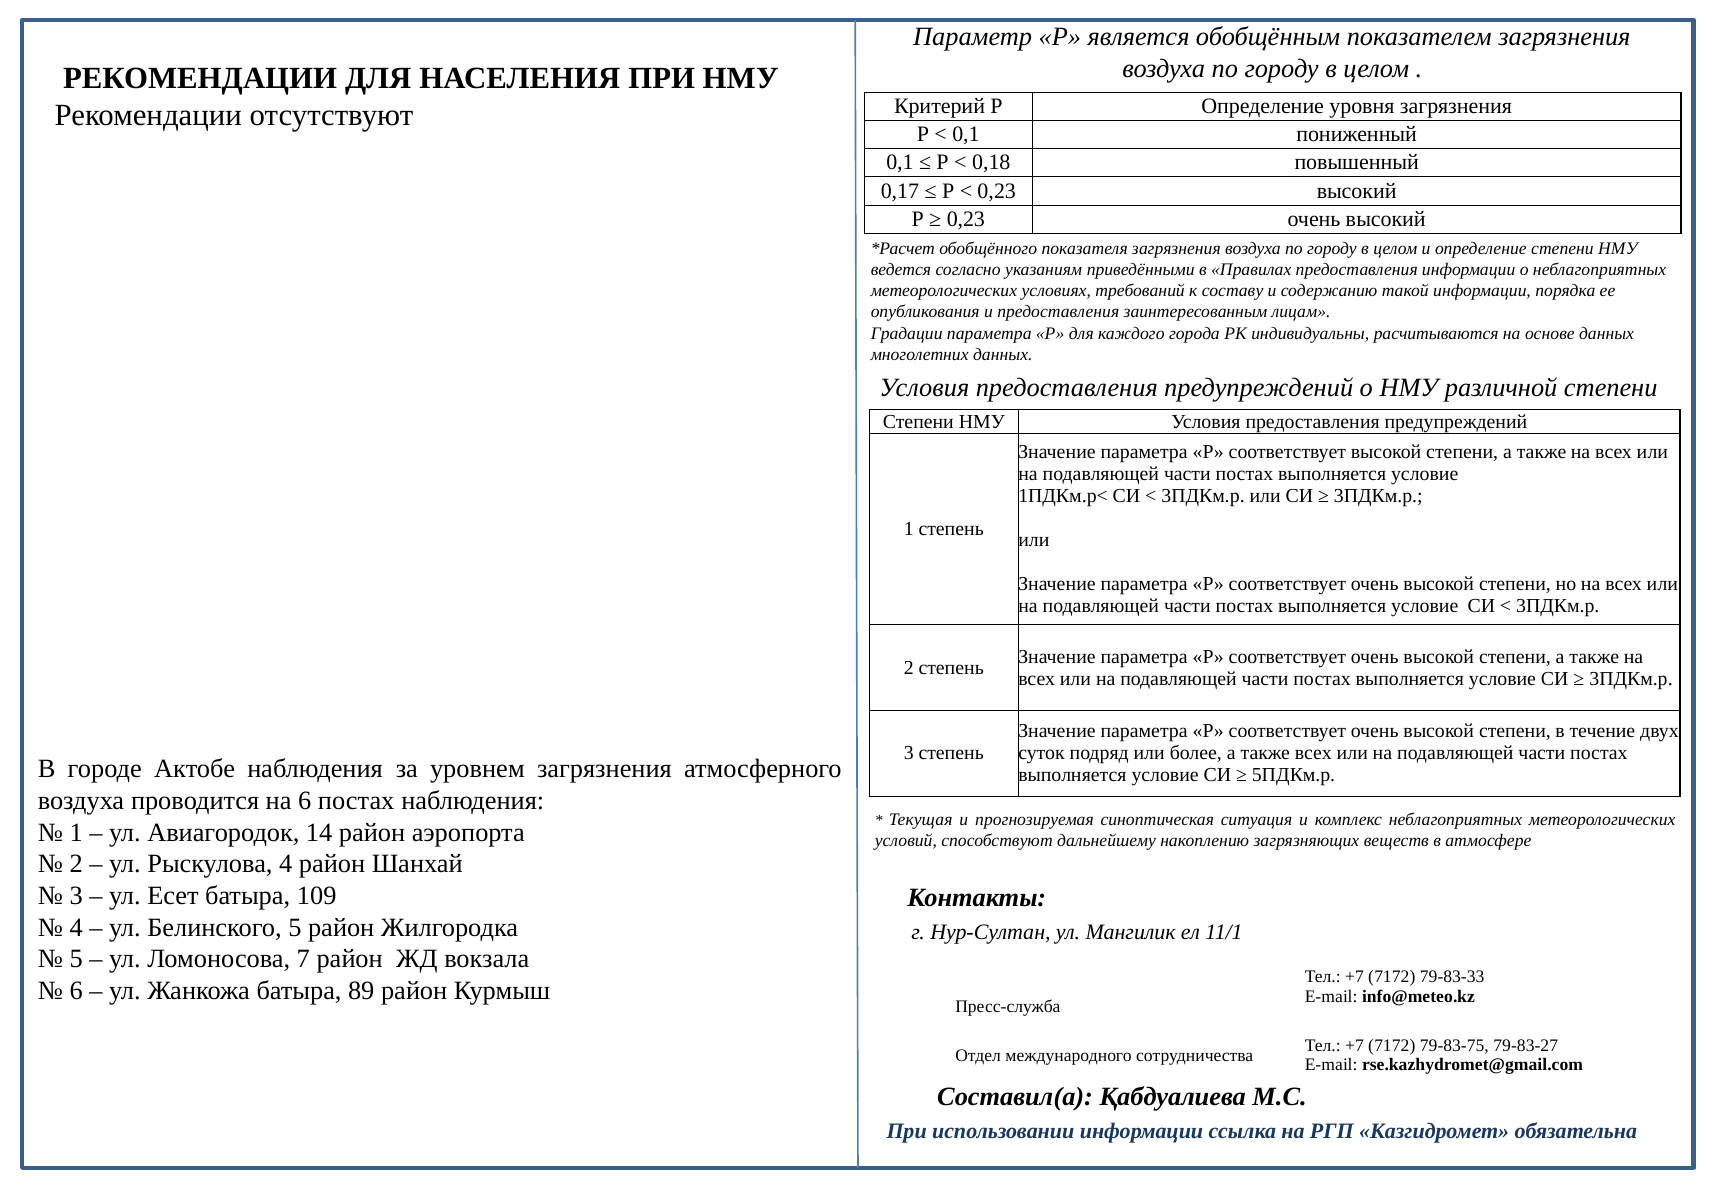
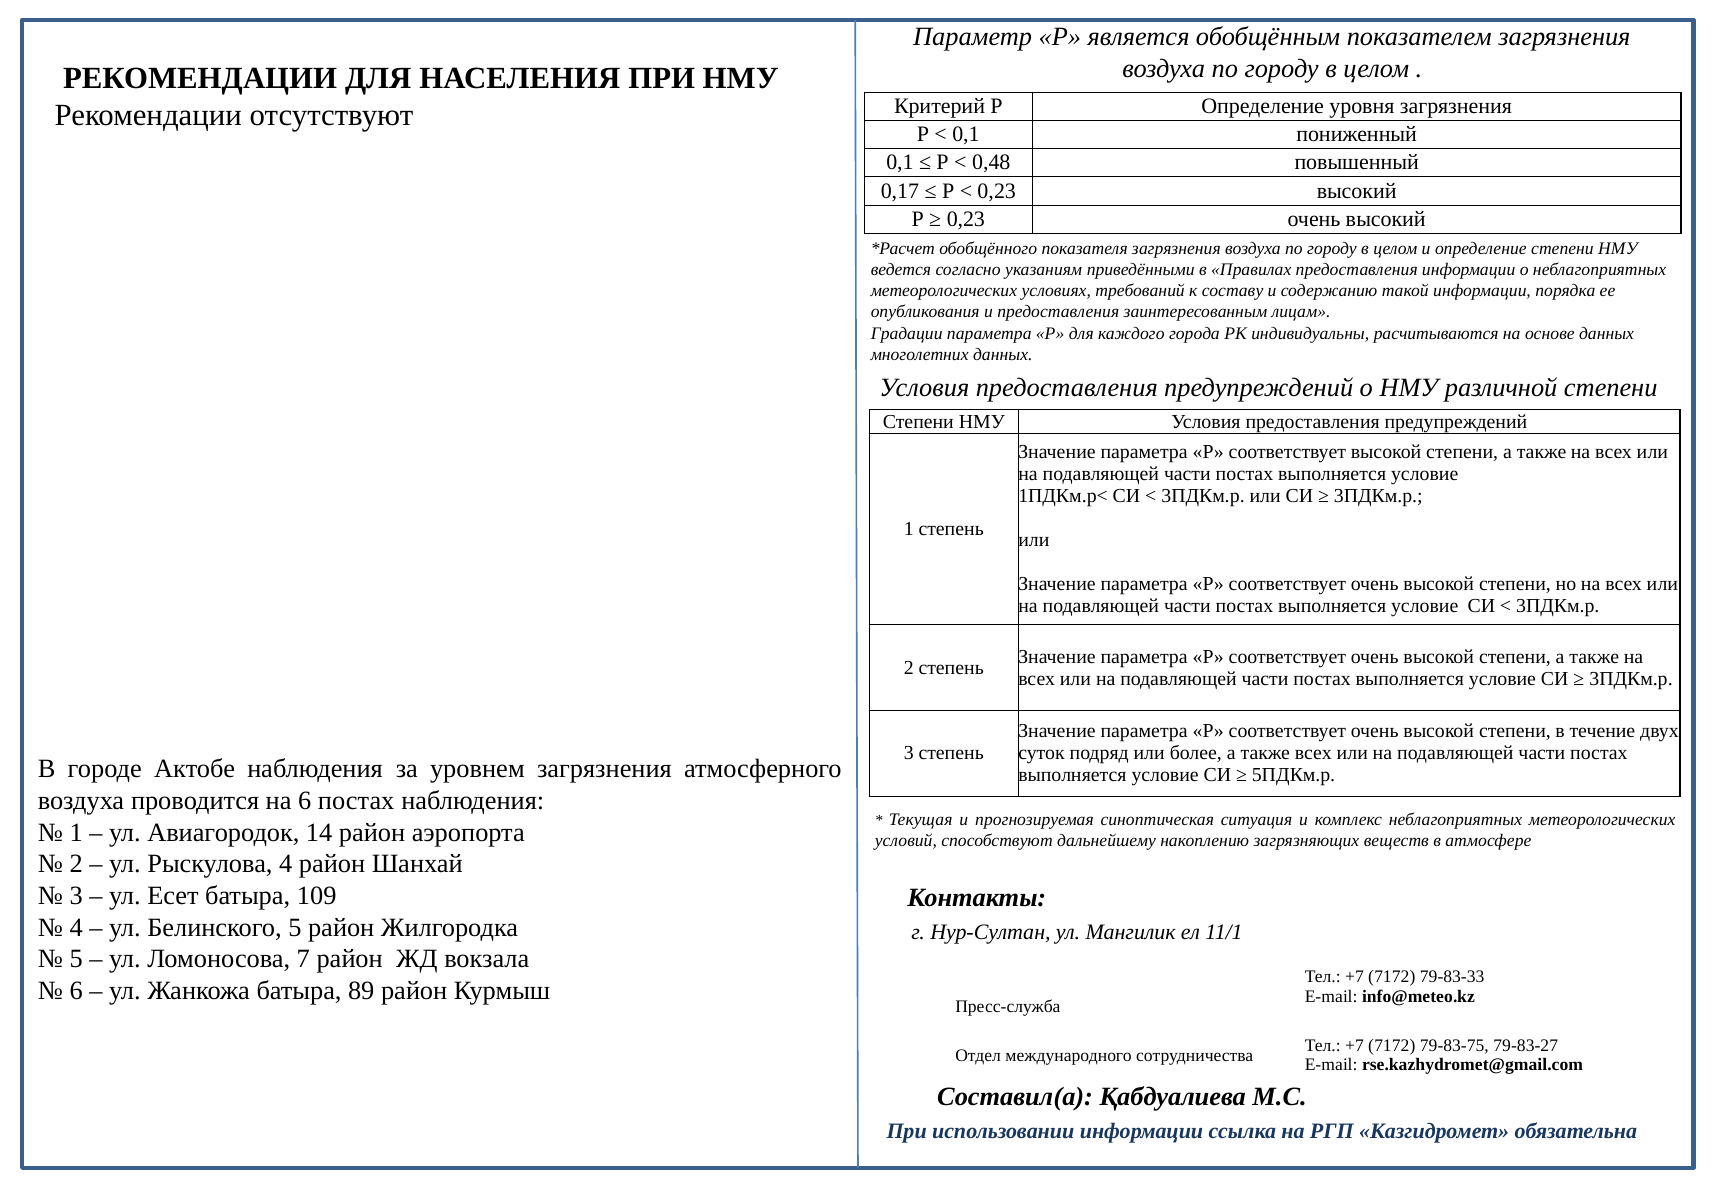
0,18: 0,18 -> 0,48 (991, 163)
